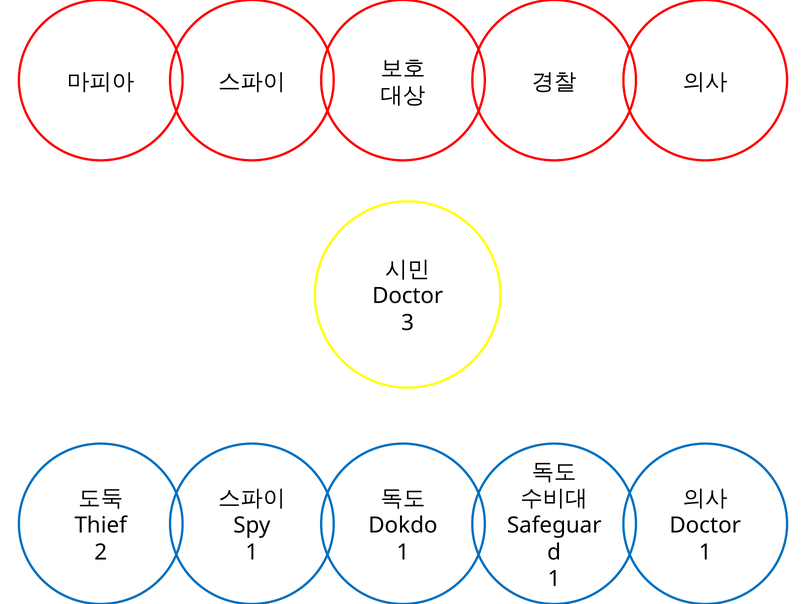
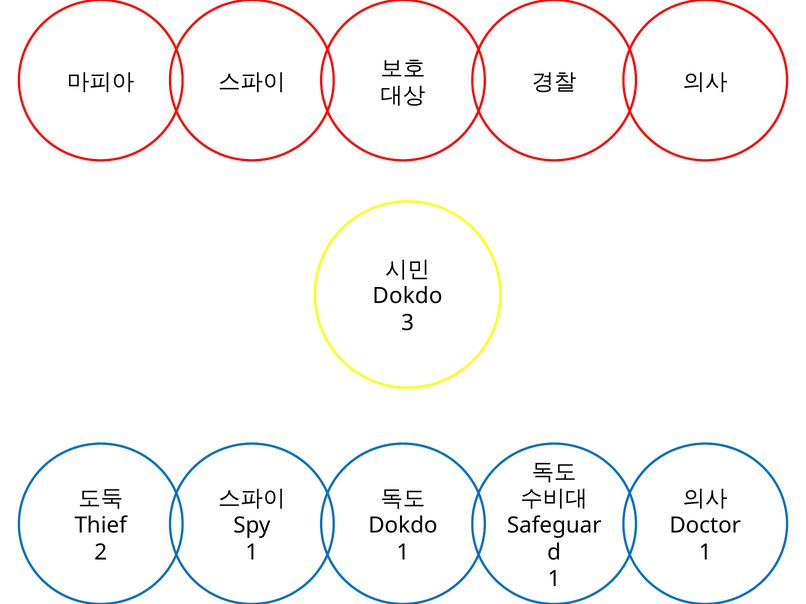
Doctor: Doctor -> Dokdo (407, 296)
